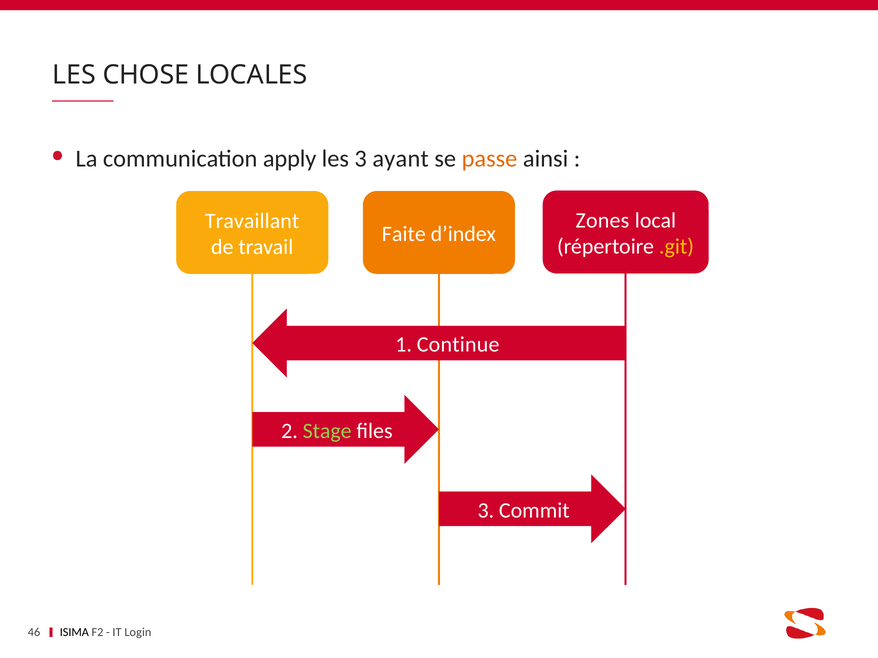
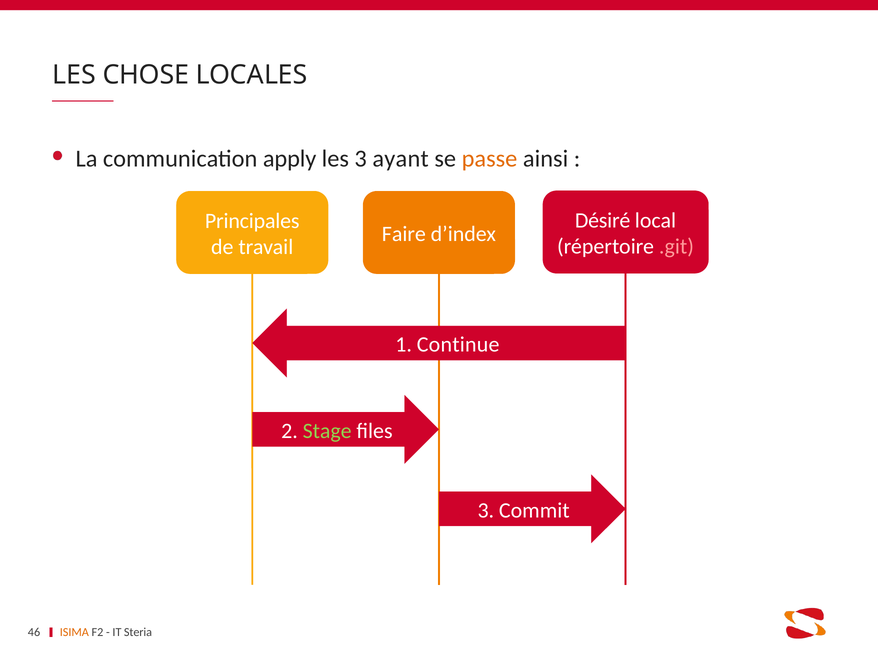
Zones: Zones -> Désiré (603, 221)
Travaillant: Travaillant -> Principales (252, 221)
Faite: Faite -> Faire (404, 234)
.git colour: yellow -> pink (676, 247)
ISIMA colour: black -> orange (74, 633)
Login: Login -> Steria (138, 633)
